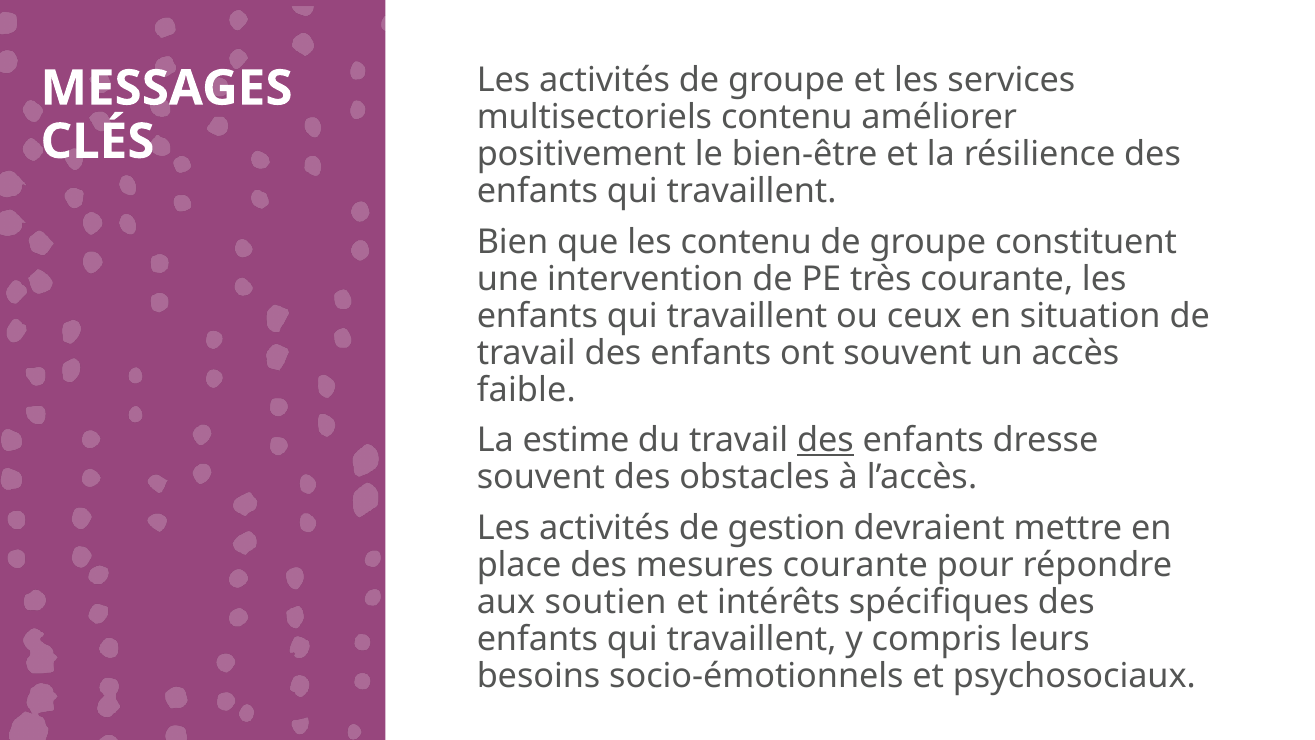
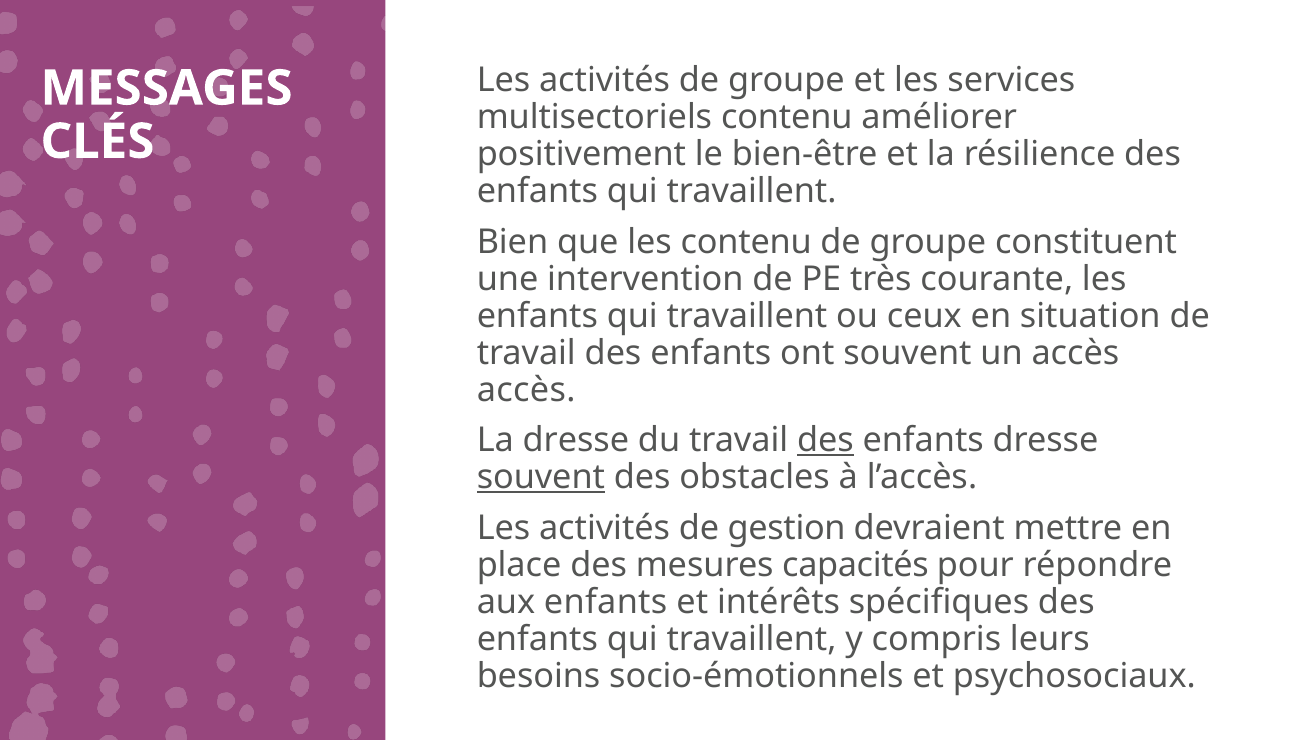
faible: faible -> accès (526, 390)
La estime: estime -> dresse (576, 440)
souvent underline: none -> present (541, 477)
mesures courante: courante -> capacités (855, 565)
aux soutien: soutien -> enfants (606, 602)
